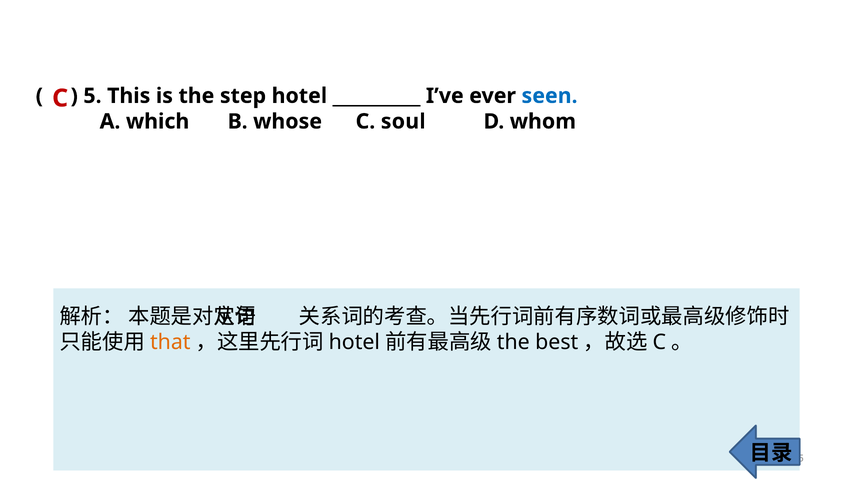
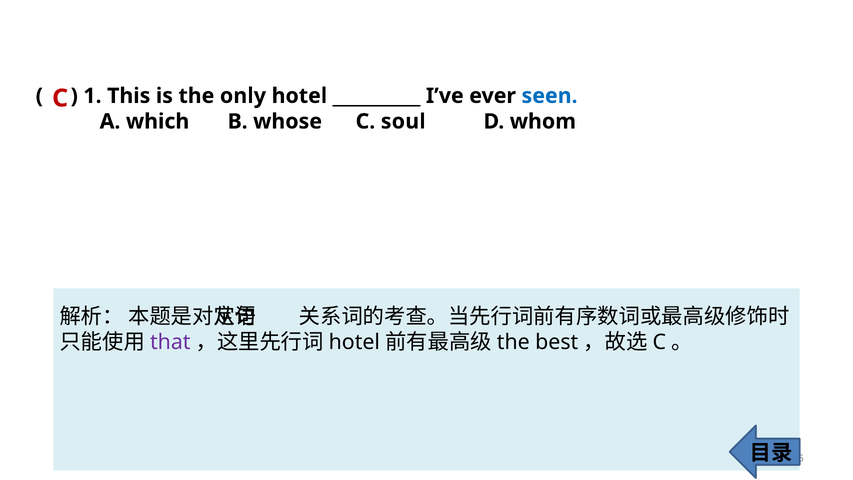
5: 5 -> 1 (92, 96)
step: step -> only (243, 96)
that colour: orange -> purple (170, 342)
